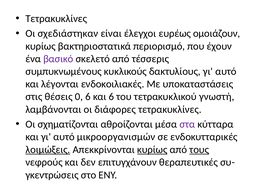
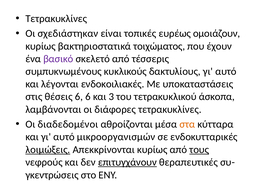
έλεγχοι: έλεγχοι -> τοπικές (140, 33)
περιορισμό: περιορισμό -> τοιχώματος (159, 46)
θέσεις 0: 0 -> 6 (79, 97)
και 6: 6 -> 3 (111, 97)
γνωστή: γνωστή -> άσκοπα (217, 97)
σχηματίζονται: σχηματίζονται -> διαδεδομένοι (68, 124)
στα colour: purple -> orange (187, 124)
κυρίως underline: present -> none (152, 149)
επιτυγχάνουν underline: none -> present (127, 162)
